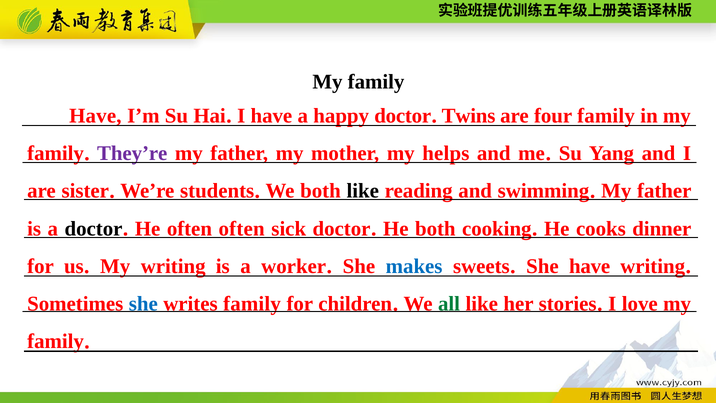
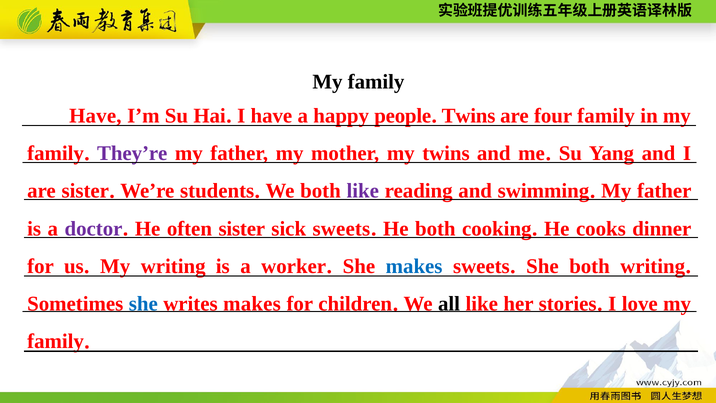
happy doctor: doctor -> people (403, 116)
my helps: helps -> twins (446, 153)
like colour: black -> purple (363, 191)
doctor colour: black -> purple (94, 229)
often often: often -> sister (242, 229)
sick doctor: doctor -> sweets (341, 229)
She have: have -> both (590, 266)
writes family: family -> makes (252, 304)
all colour: green -> black (449, 304)
